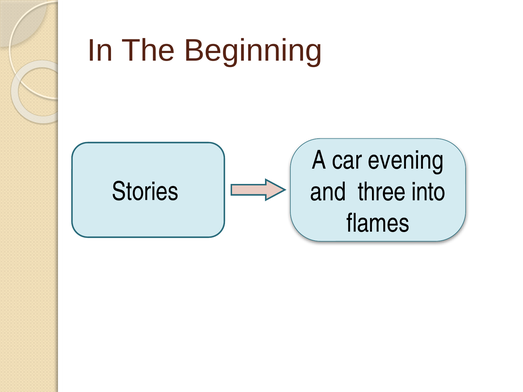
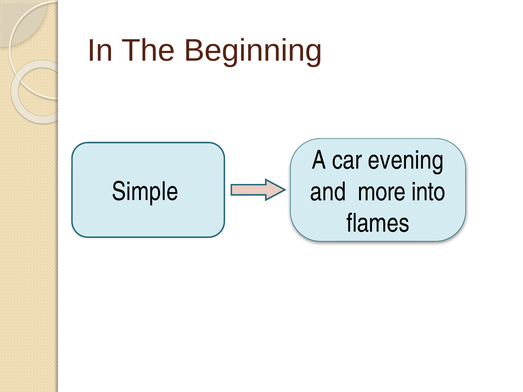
Stories: Stories -> Simple (145, 192)
three: three -> more (382, 192)
